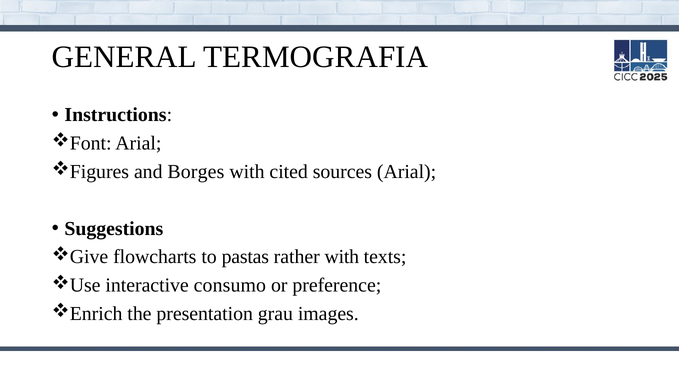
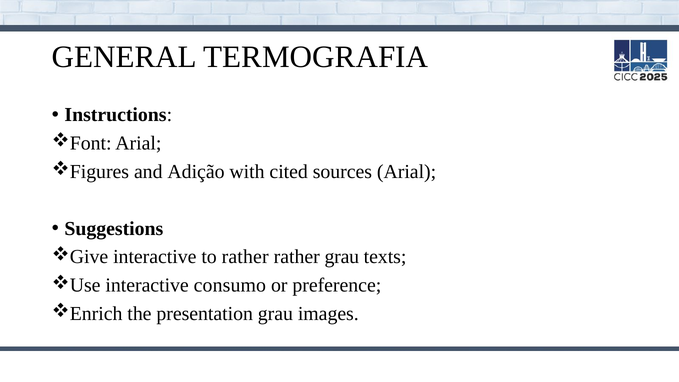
Borges: Borges -> Adição (196, 172)
flowcharts: flowcharts -> interactive (155, 257)
to pastas: pastas -> rather (245, 257)
rather with: with -> grau (342, 257)
